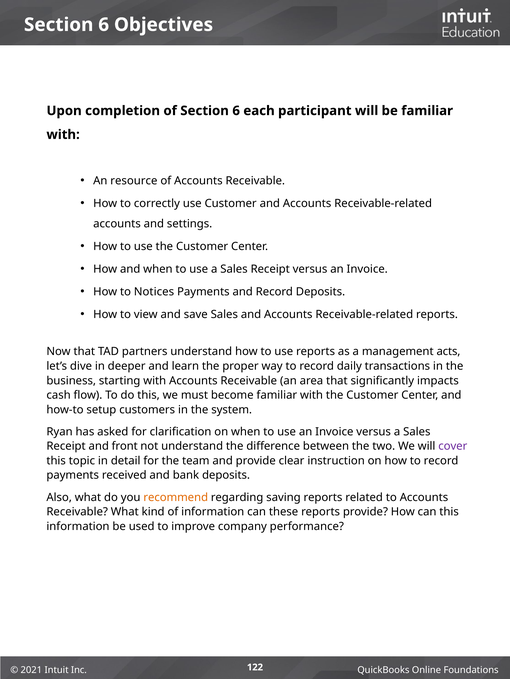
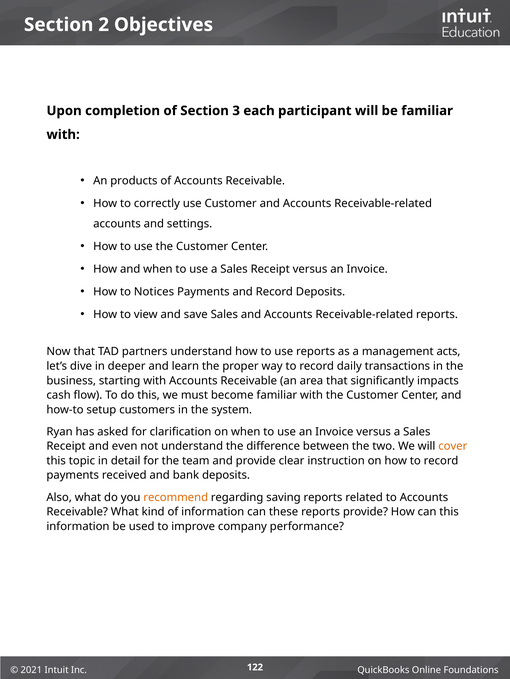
6: 6 -> 2 (104, 25)
of Section 6: 6 -> 3 (236, 111)
resource: resource -> products (134, 181)
front: front -> even (125, 447)
cover colour: purple -> orange (453, 447)
